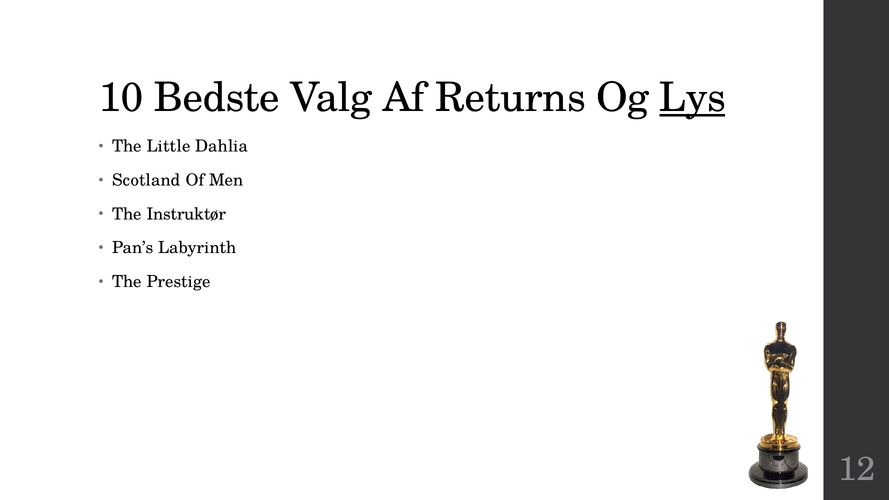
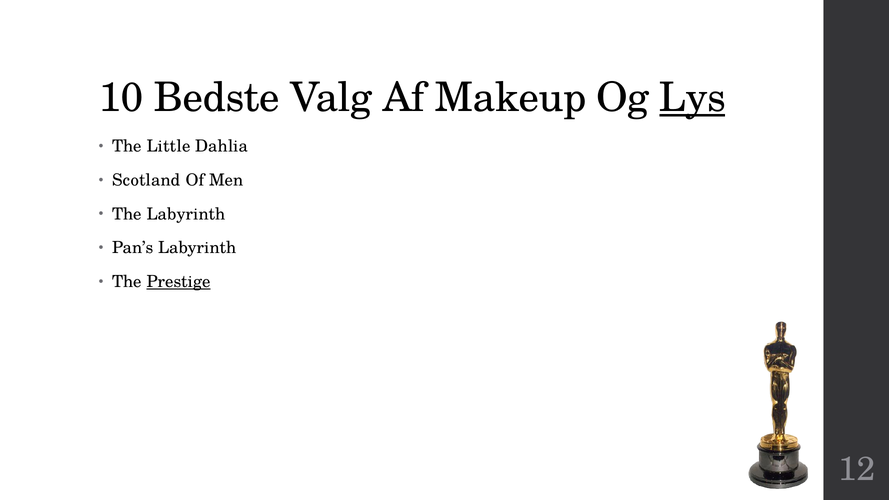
Returns: Returns -> Makeup (511, 98)
The Instruktør: Instruktør -> Labyrinth (186, 214)
Prestige underline: none -> present (179, 282)
